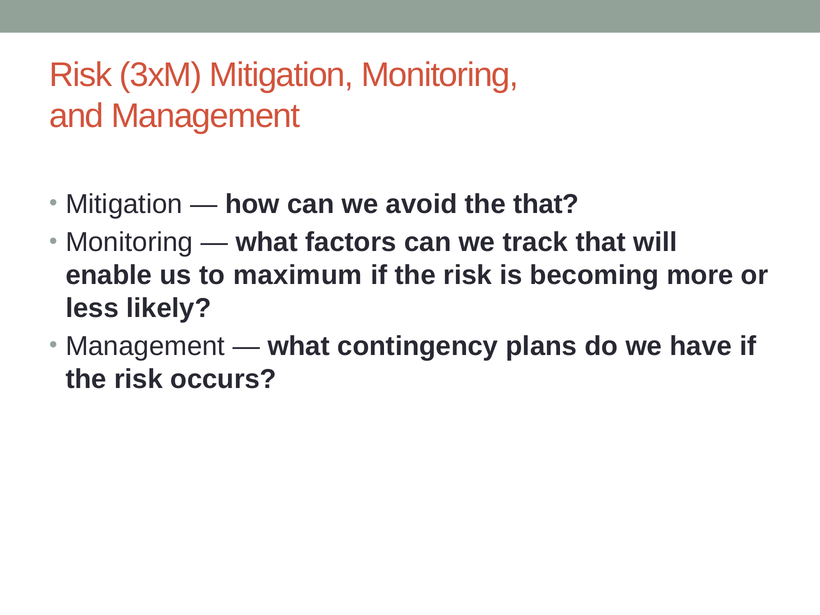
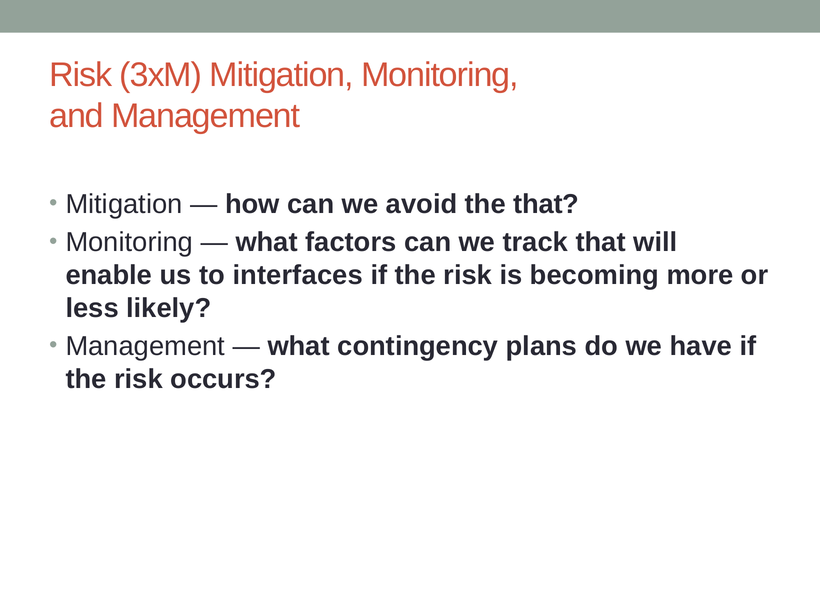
maximum: maximum -> interfaces (298, 275)
